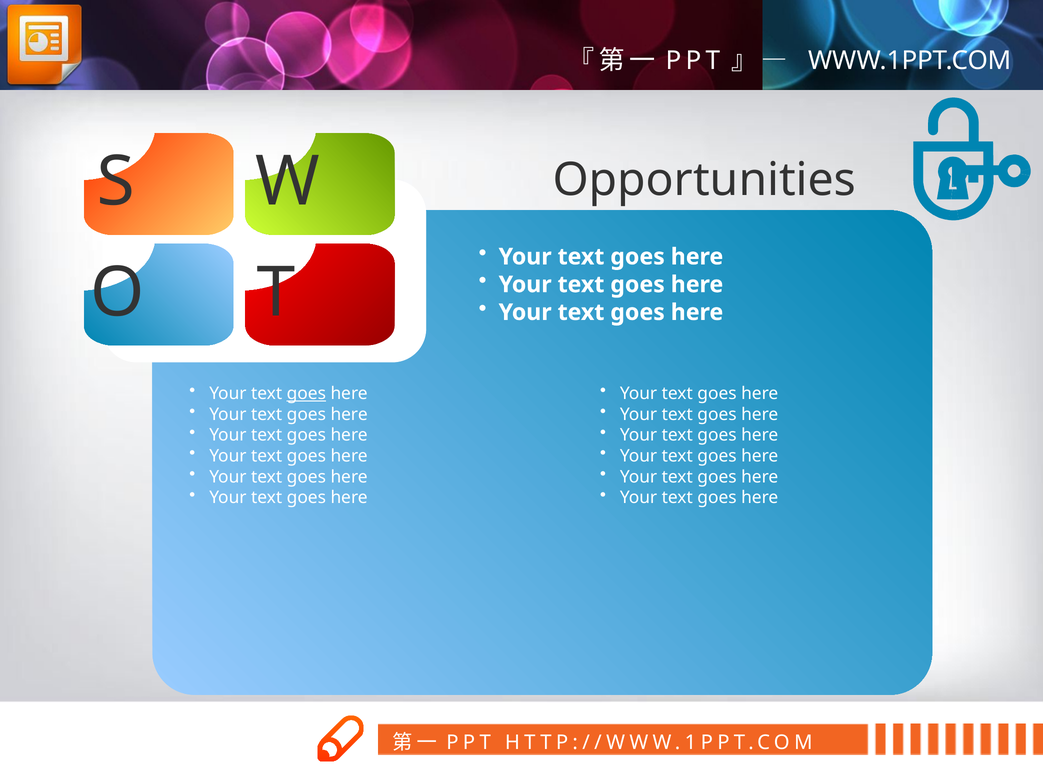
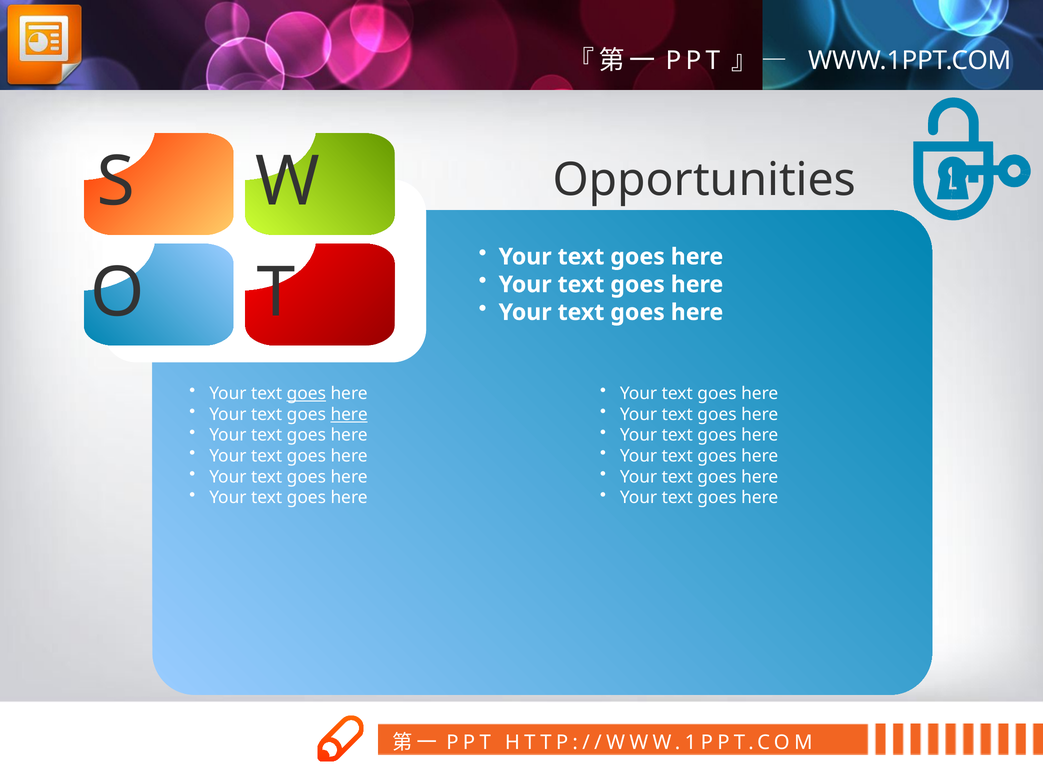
here underline: none -> present (349, 414)
